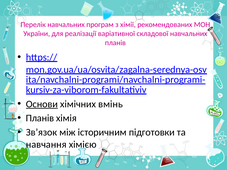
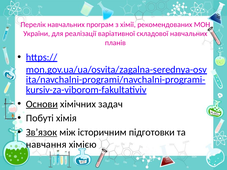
вмінь: вмінь -> задач (111, 104)
Планів: Планів -> Побуті (40, 118)
Зв’язок underline: none -> present (42, 132)
